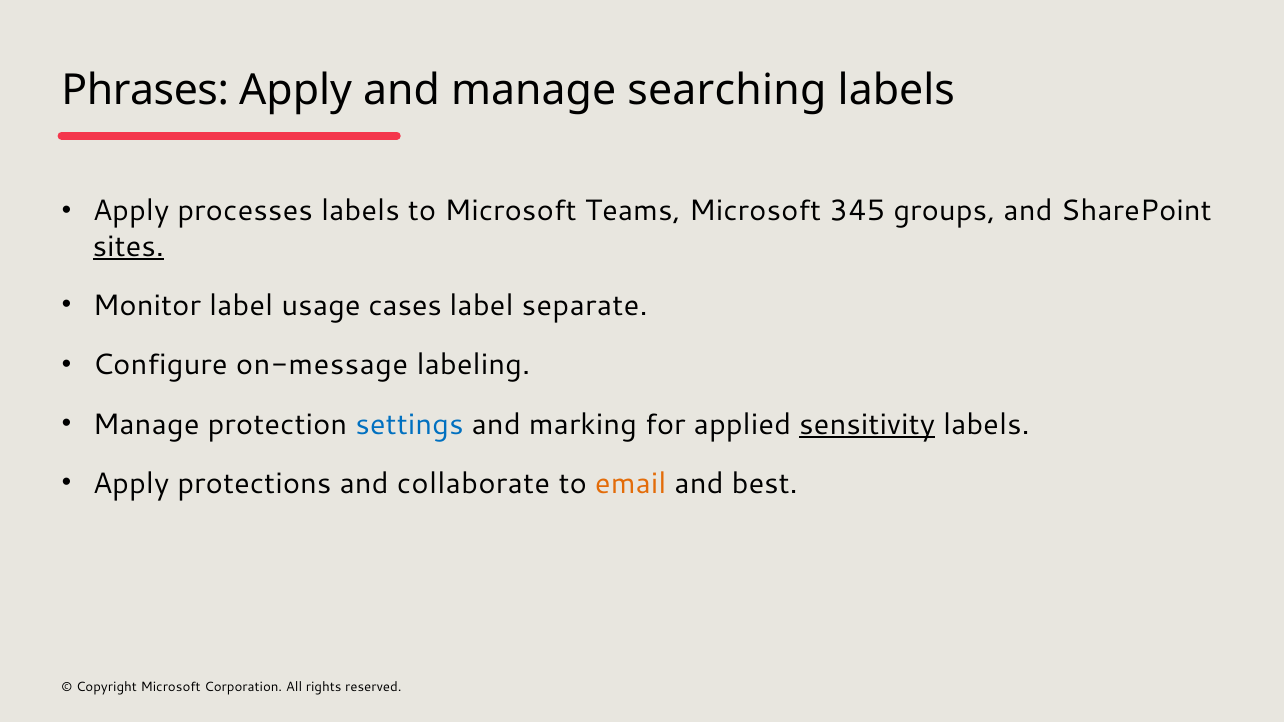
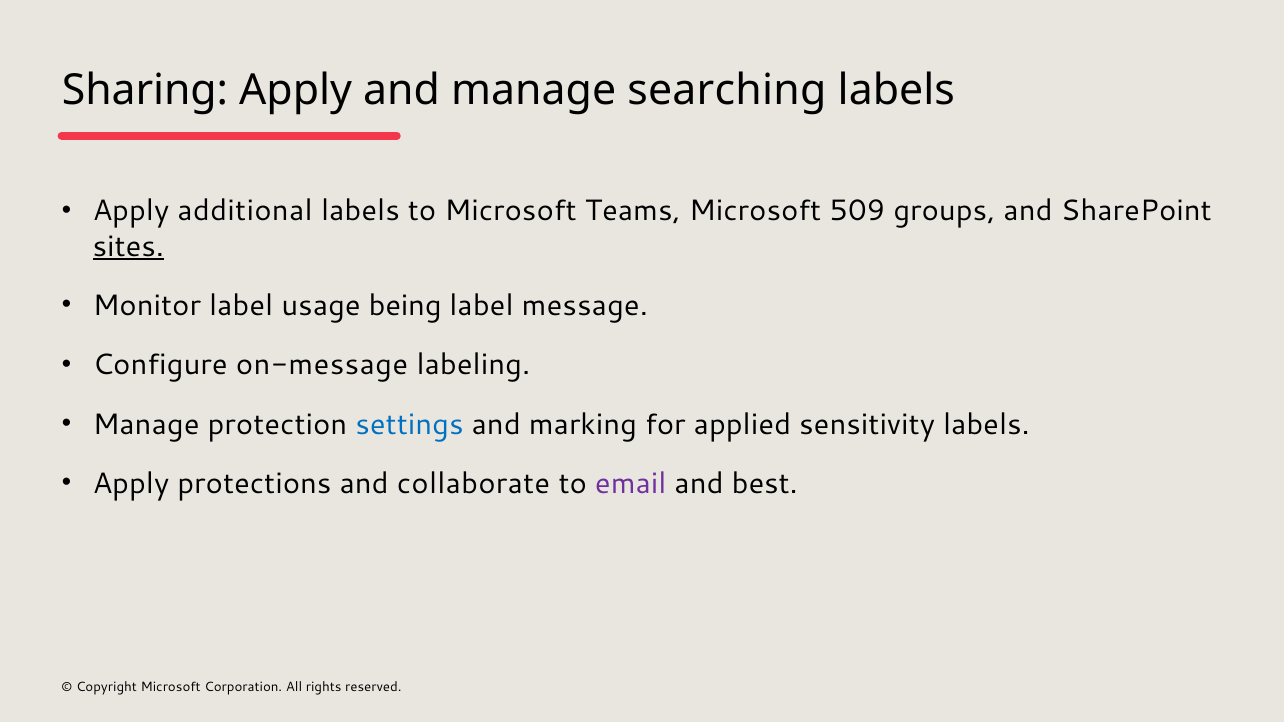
Phrases: Phrases -> Sharing (145, 90)
processes: processes -> additional (245, 211)
345: 345 -> 509 (857, 211)
cases: cases -> being (405, 306)
separate: separate -> message (585, 306)
sensitivity underline: present -> none (867, 425)
email colour: orange -> purple (631, 484)
